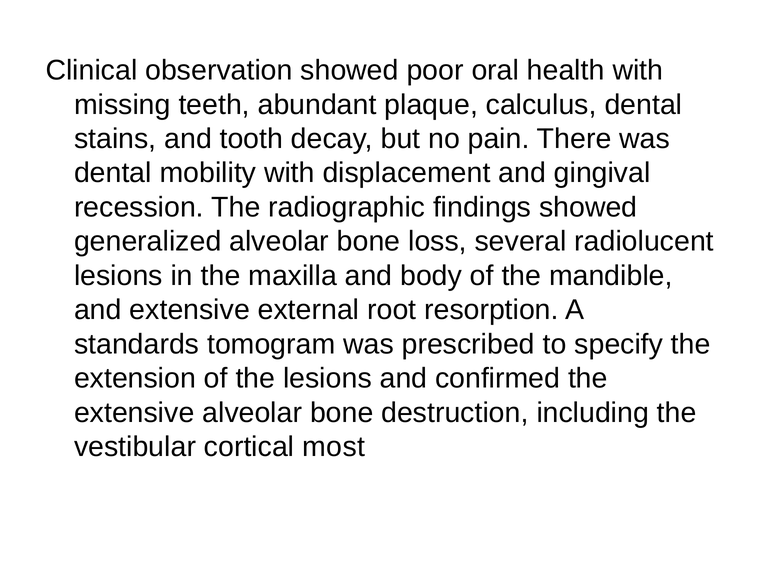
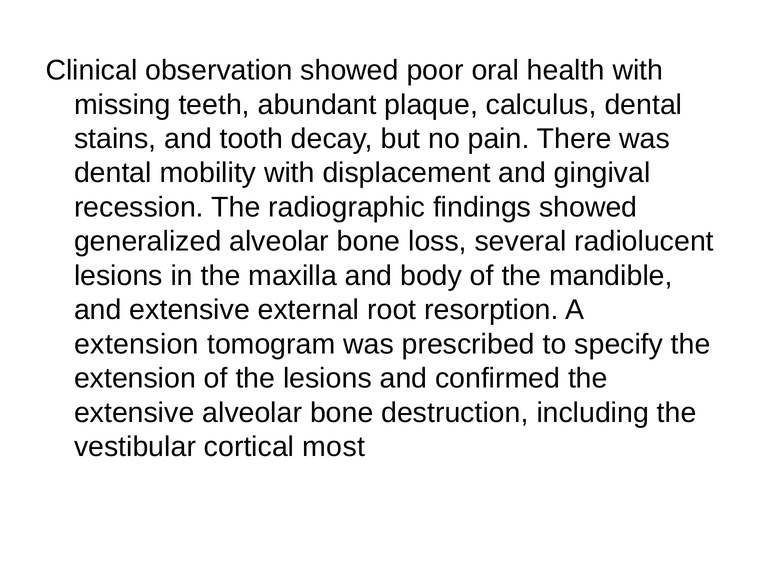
standards: standards -> extension (136, 344)
